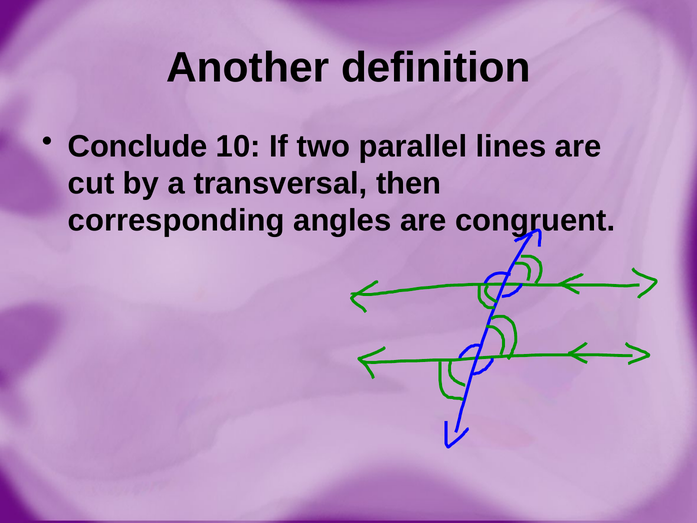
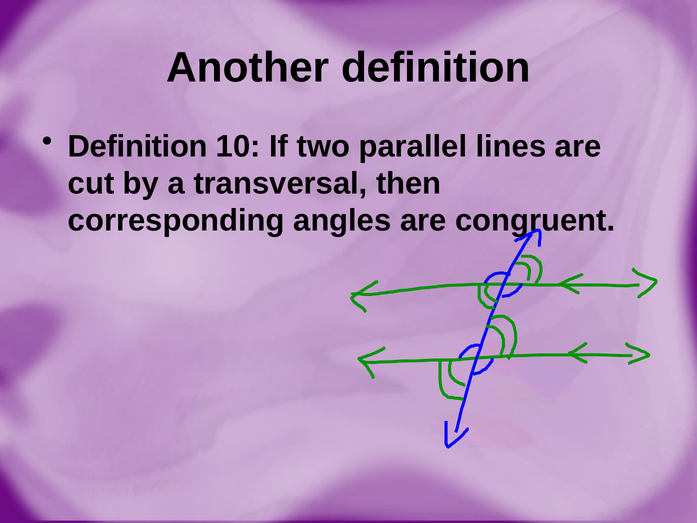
Conclude: Conclude -> Definition (138, 146)
